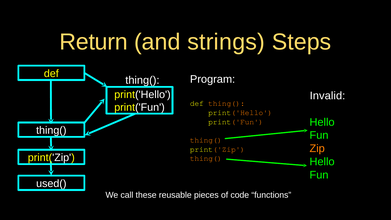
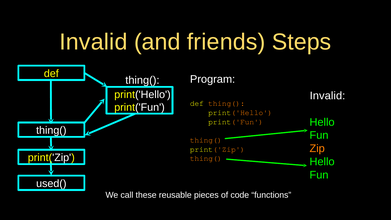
Return: Return -> Invalid (93, 42)
strings: strings -> friends (226, 42)
